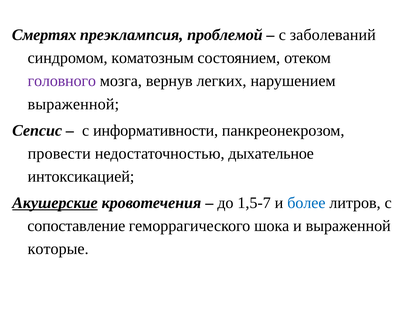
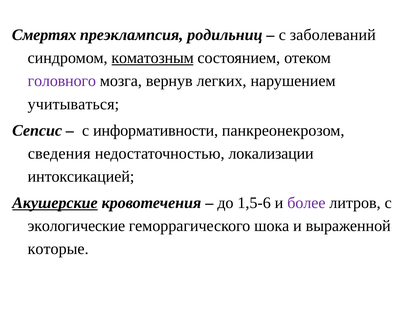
проблемой: проблемой -> родильниц (225, 35)
коматозным underline: none -> present (153, 58)
выраженной: выраженной -> учитываться (73, 104)
провести: провести -> сведения (59, 153)
дыхательное: дыхательное -> локализации (271, 153)
1,5-7: 1,5-7 -> 1,5-6 (254, 203)
более colour: blue -> purple (306, 203)
сопоставление: сопоставление -> экологические (76, 226)
